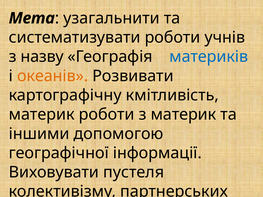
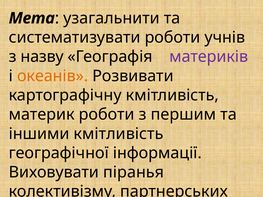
материків colour: blue -> purple (209, 57)
з материк: материк -> першим (183, 115)
іншими допомогою: допомогою -> кмітливість (118, 134)
пустеля: пустеля -> піранья (134, 172)
